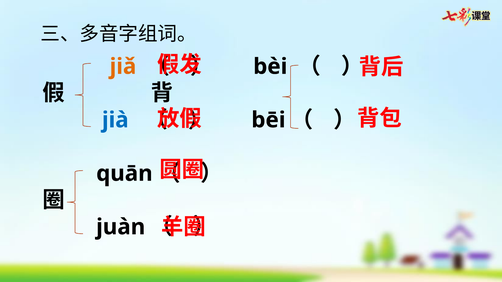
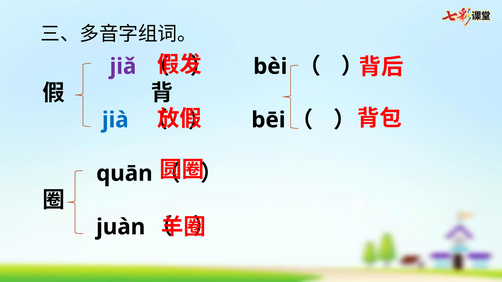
jiǎ colour: orange -> purple (123, 67)
